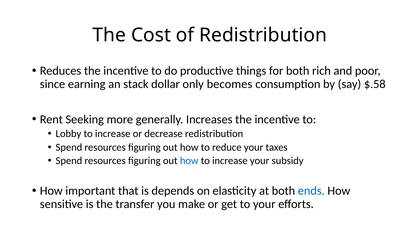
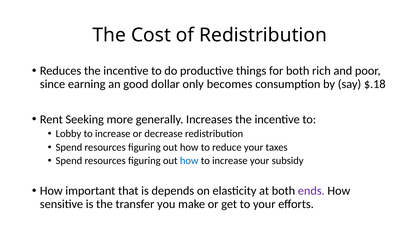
stack: stack -> good (136, 84)
$.58: $.58 -> $.18 (375, 84)
ends colour: blue -> purple (311, 191)
